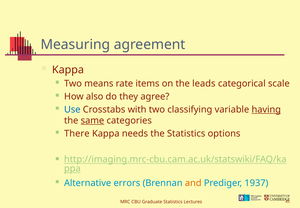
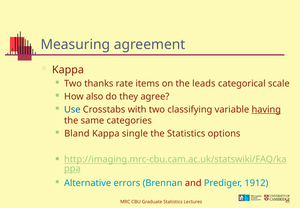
means: means -> thanks (99, 83)
same underline: present -> none (92, 120)
There: There -> Bland (77, 133)
needs: needs -> single (135, 133)
and colour: orange -> red (193, 183)
1937: 1937 -> 1912 (256, 183)
